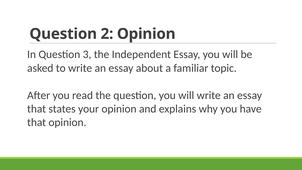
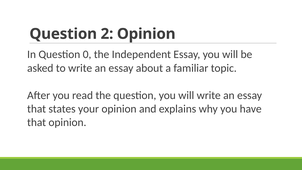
3: 3 -> 0 (87, 54)
